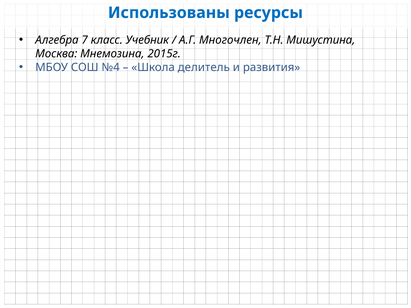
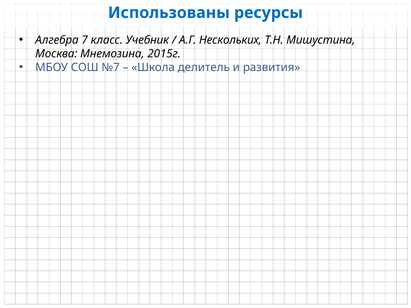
Многочлен: Многочлен -> Нескольких (230, 40)
№4: №4 -> №7 (111, 67)
